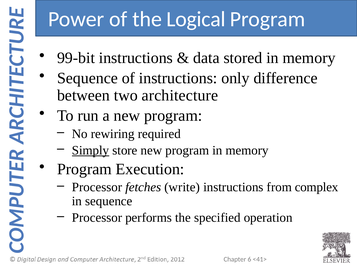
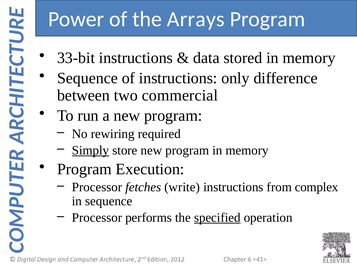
Logical: Logical -> Arrays (196, 19)
99-bit: 99-bit -> 33-bit (76, 58)
architecture: architecture -> commercial (180, 95)
specified underline: none -> present (217, 217)
